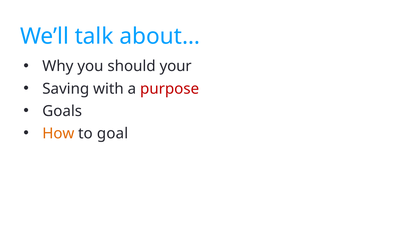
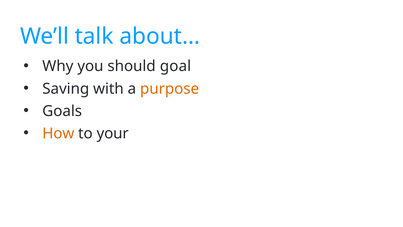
your: your -> goal (175, 66)
purpose colour: red -> orange (170, 89)
goal: goal -> your (113, 133)
